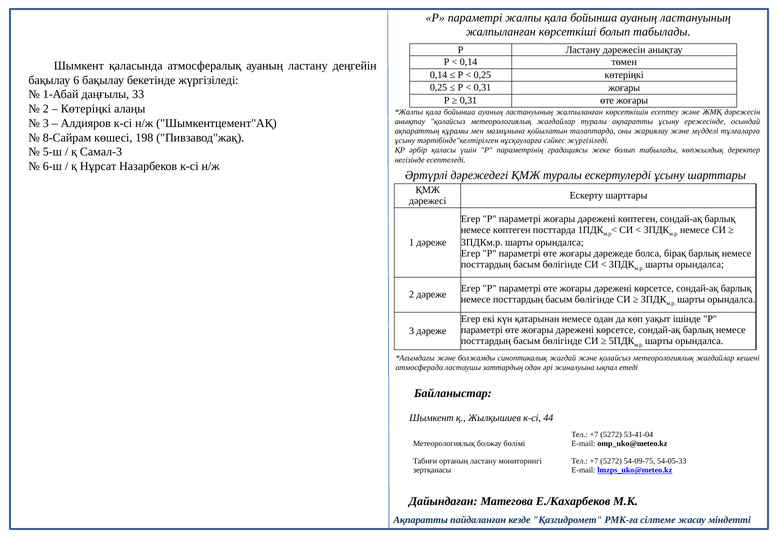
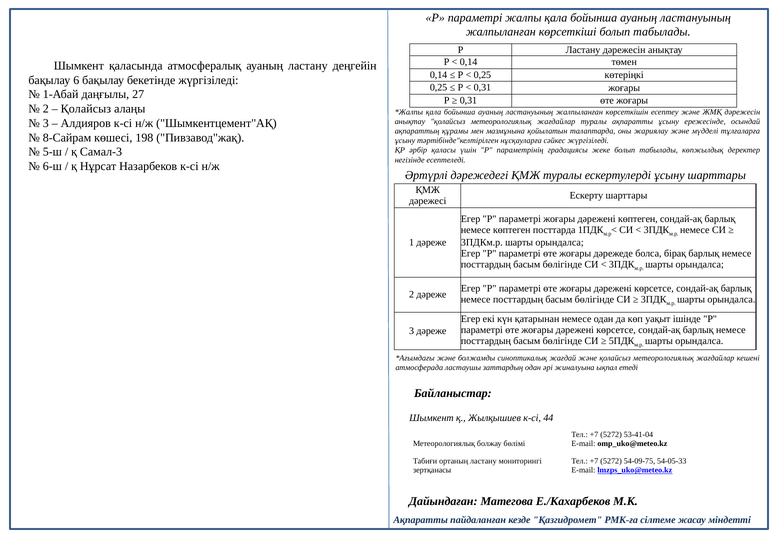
33: 33 -> 27 (138, 95)
Көтеріңкі: Көтеріңкі -> Қолайсыз (86, 109)
